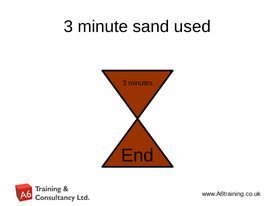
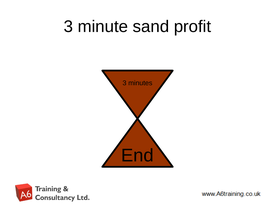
used: used -> profit (192, 27)
